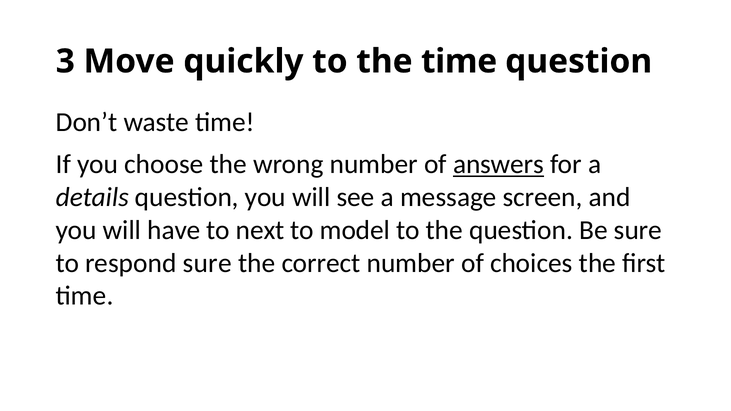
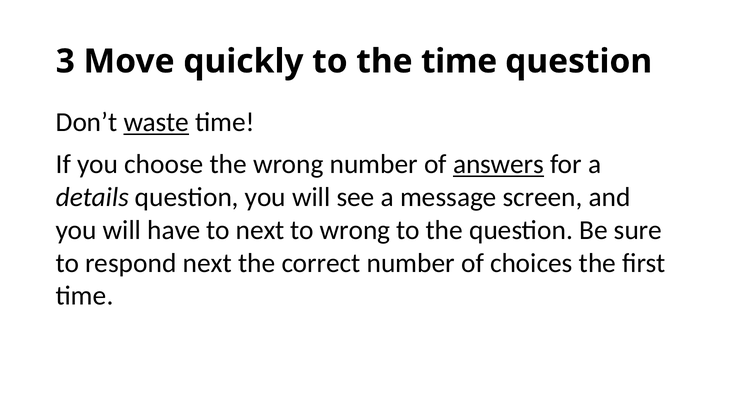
waste underline: none -> present (156, 122)
to model: model -> wrong (355, 230)
respond sure: sure -> next (207, 263)
